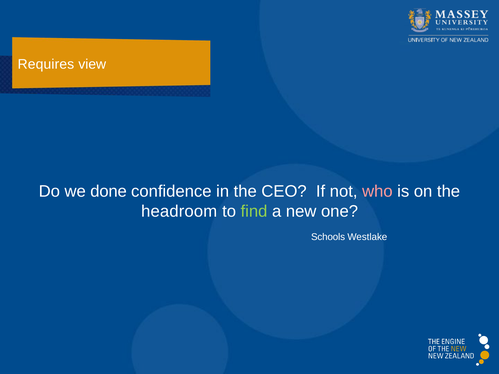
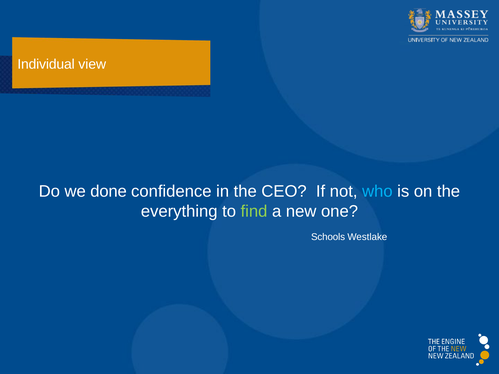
Requires: Requires -> Individual (46, 64)
who colour: pink -> light blue (377, 192)
headroom: headroom -> everything (179, 212)
